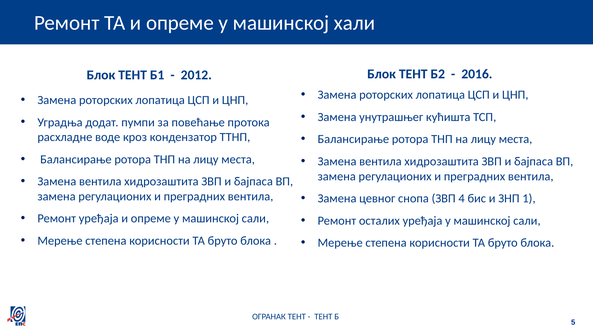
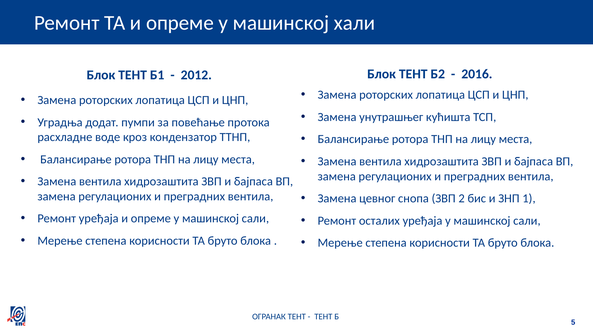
4: 4 -> 2 (462, 199)
